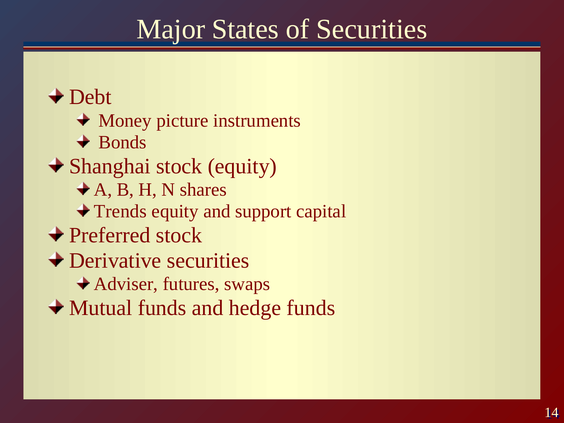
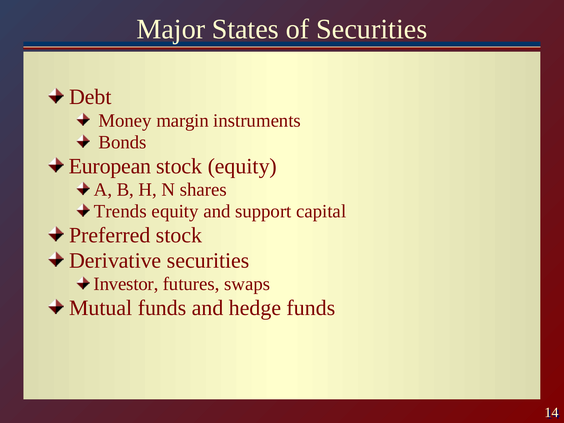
picture: picture -> margin (183, 120)
Shanghai: Shanghai -> European (110, 166)
Adviser: Adviser -> Investor (126, 284)
